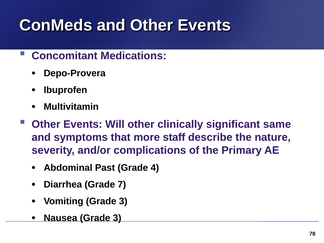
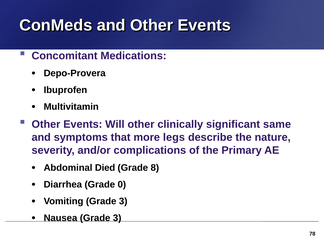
staff: staff -> legs (174, 137)
Past: Past -> Died (105, 168)
4: 4 -> 8 (155, 168)
7: 7 -> 0 (122, 184)
